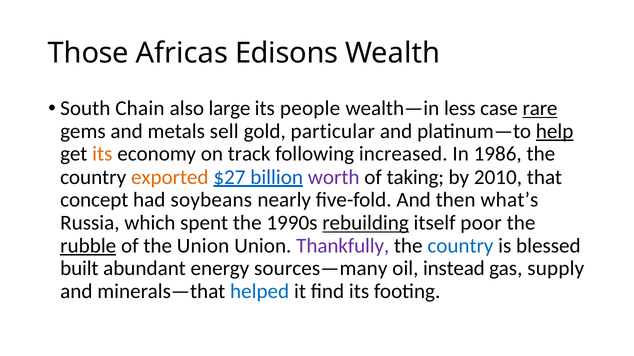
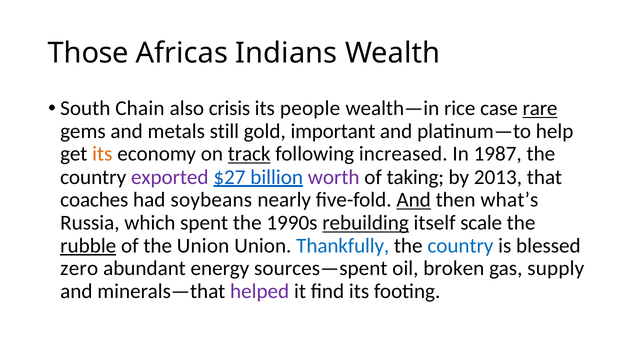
Edisons: Edisons -> Indians (286, 53)
large: large -> crisis (229, 109)
less: less -> rice (460, 109)
sell: sell -> still (224, 131)
particular: particular -> important (333, 131)
help underline: present -> none (555, 131)
track underline: none -> present (249, 154)
1986: 1986 -> 1987 (498, 154)
exported colour: orange -> purple (170, 177)
2010: 2010 -> 2013 (498, 177)
concept: concept -> coaches (94, 200)
And underline: none -> present (414, 200)
poor: poor -> scale (481, 223)
Thankfully colour: purple -> blue (343, 246)
built: built -> zero (79, 269)
sources—many: sources—many -> sources—spent (321, 269)
instead: instead -> broken (454, 269)
helped colour: blue -> purple (260, 292)
